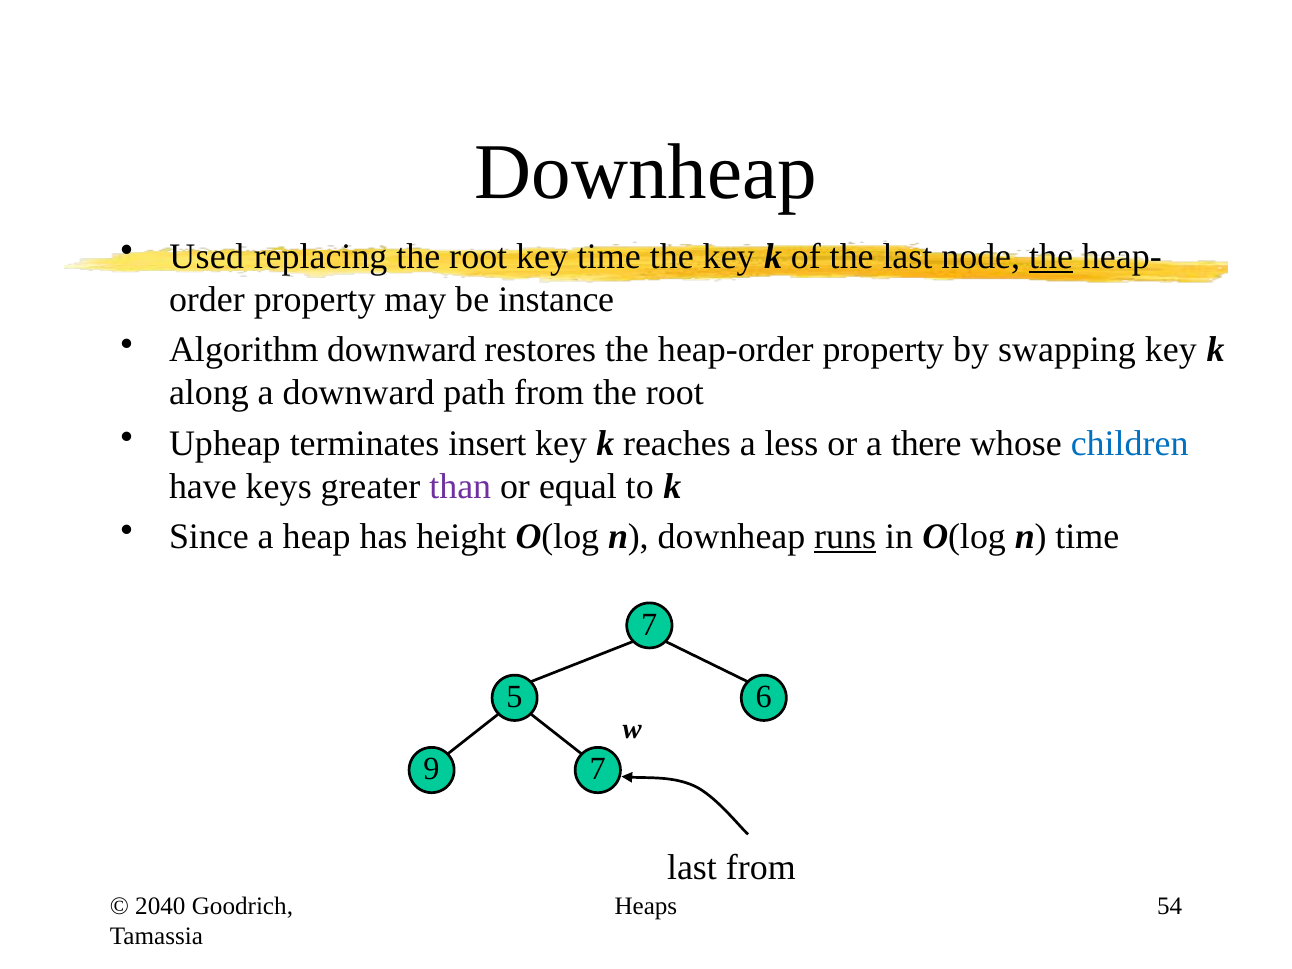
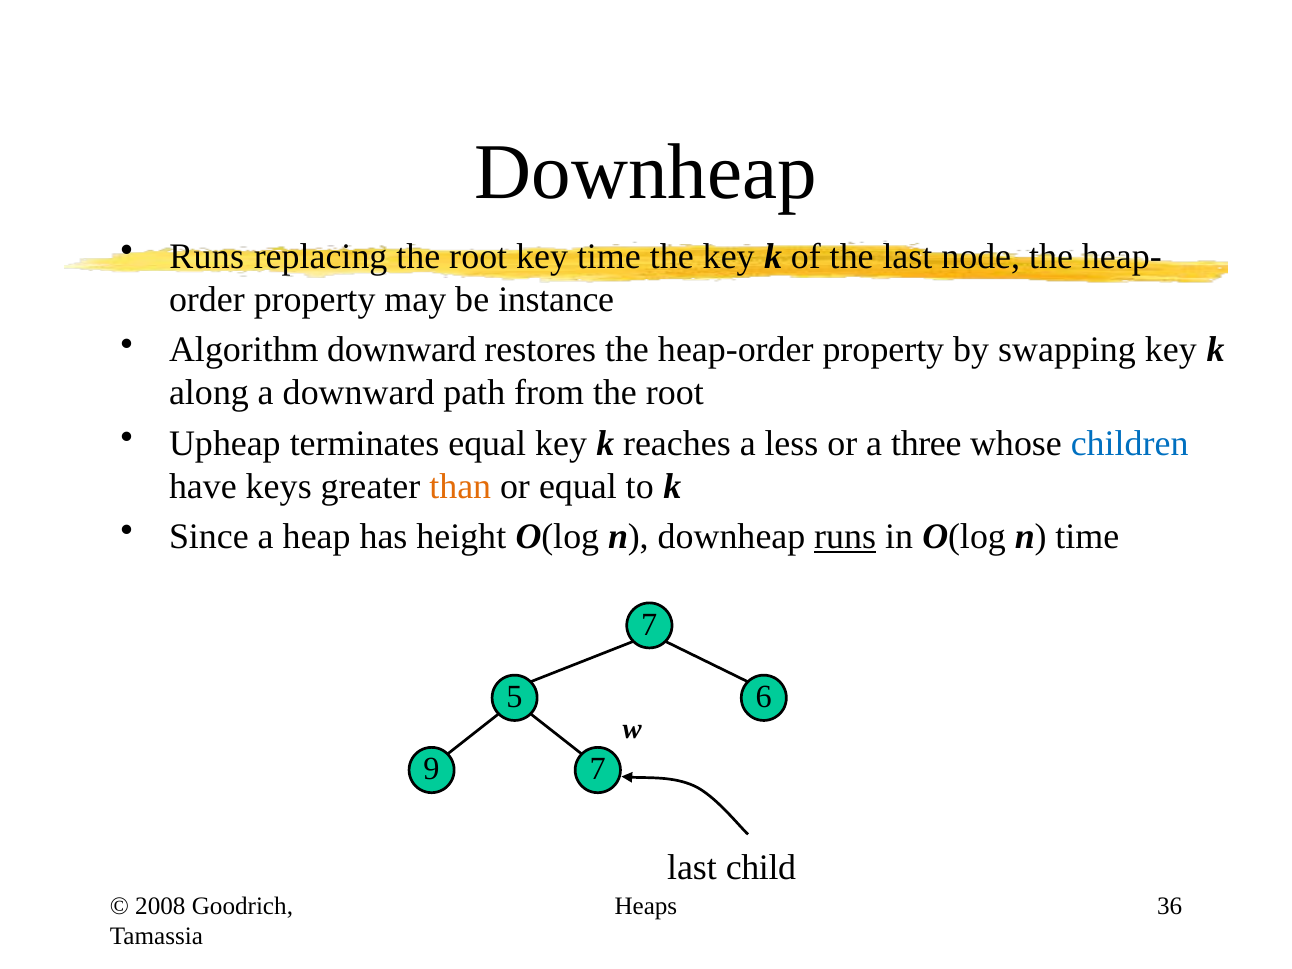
Used: Used -> Runs (207, 257)
the underline: present -> none (1051, 257)
terminates insert: insert -> equal (487, 443)
there: there -> three (926, 443)
than colour: purple -> orange (460, 486)
last from: from -> child (761, 868)
2040: 2040 -> 2008 (160, 906)
54: 54 -> 36 (1170, 906)
